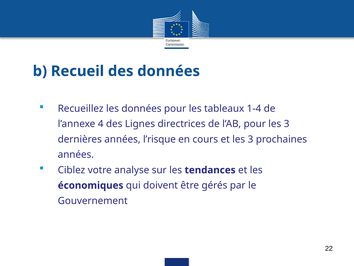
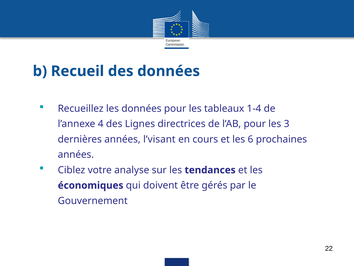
l’risque: l’risque -> l’visant (159, 139)
et les 3: 3 -> 6 (250, 139)
